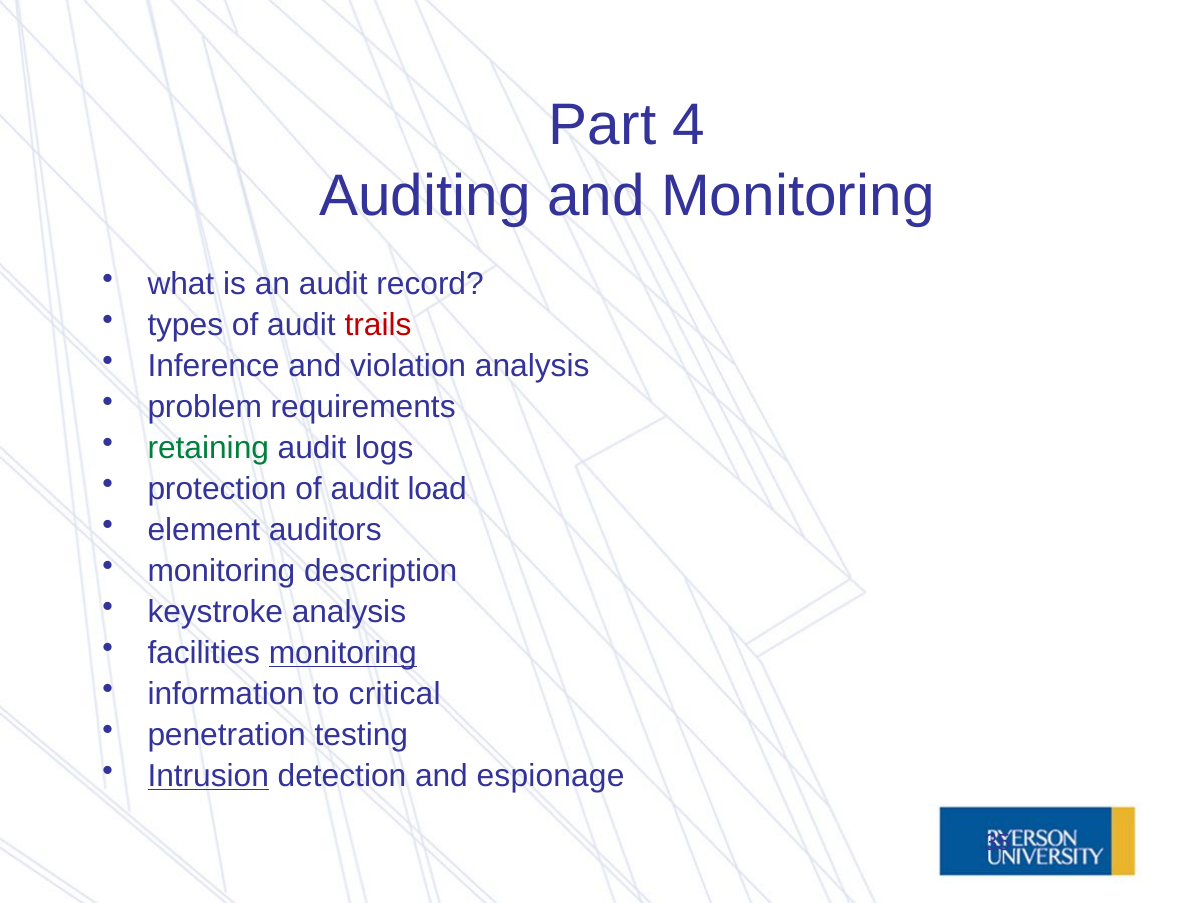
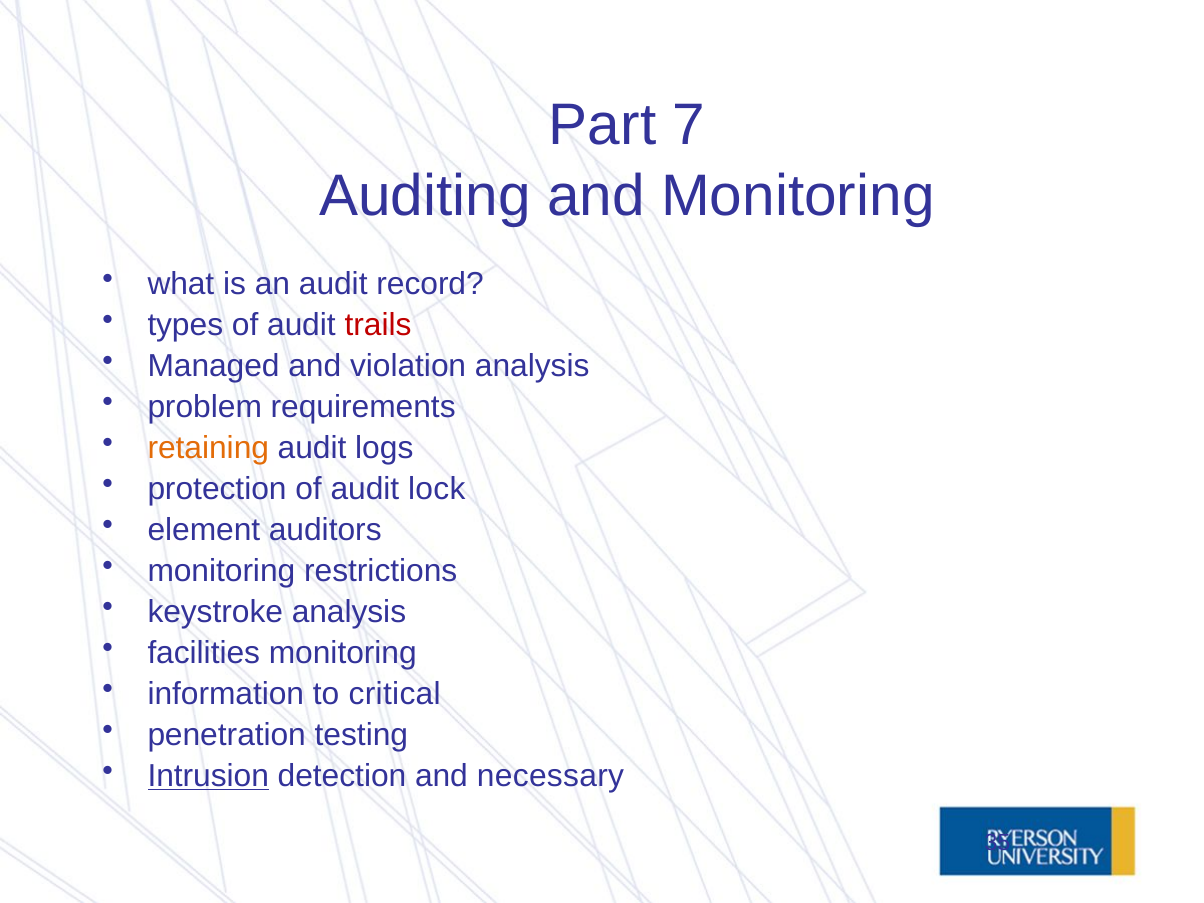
4: 4 -> 7 (689, 125)
Inference: Inference -> Managed (214, 366)
retaining colour: green -> orange (208, 448)
load: load -> lock (437, 489)
description: description -> restrictions (381, 571)
monitoring underline: present -> none (343, 653)
espionage: espionage -> necessary (550, 776)
